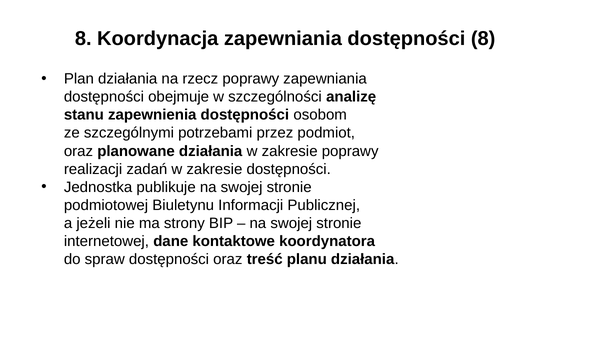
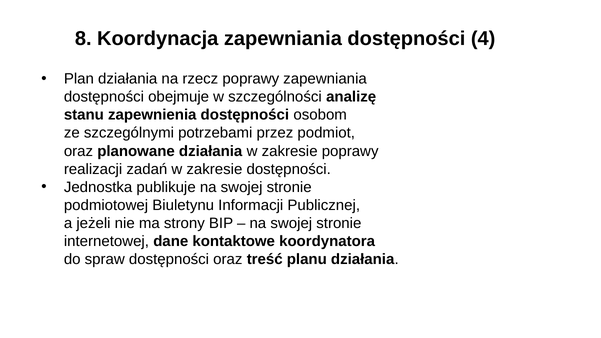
dostępności 8: 8 -> 4 (483, 39)
